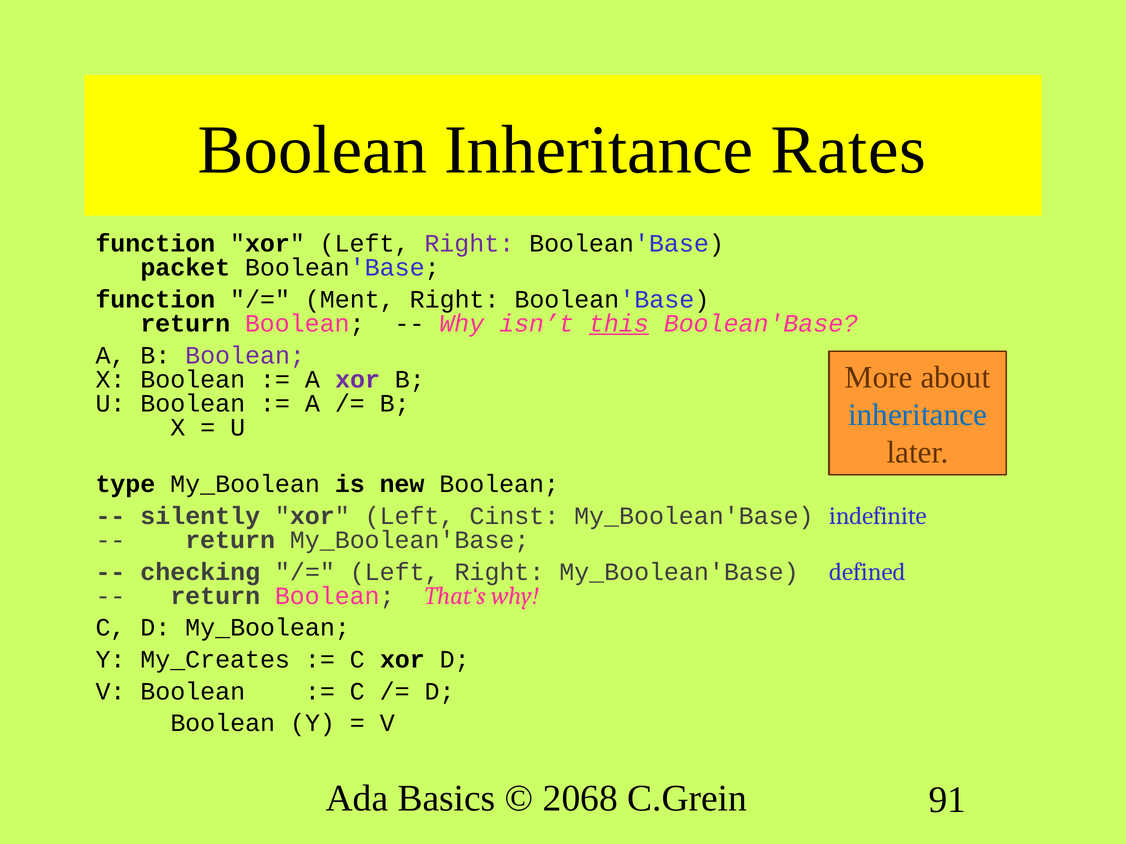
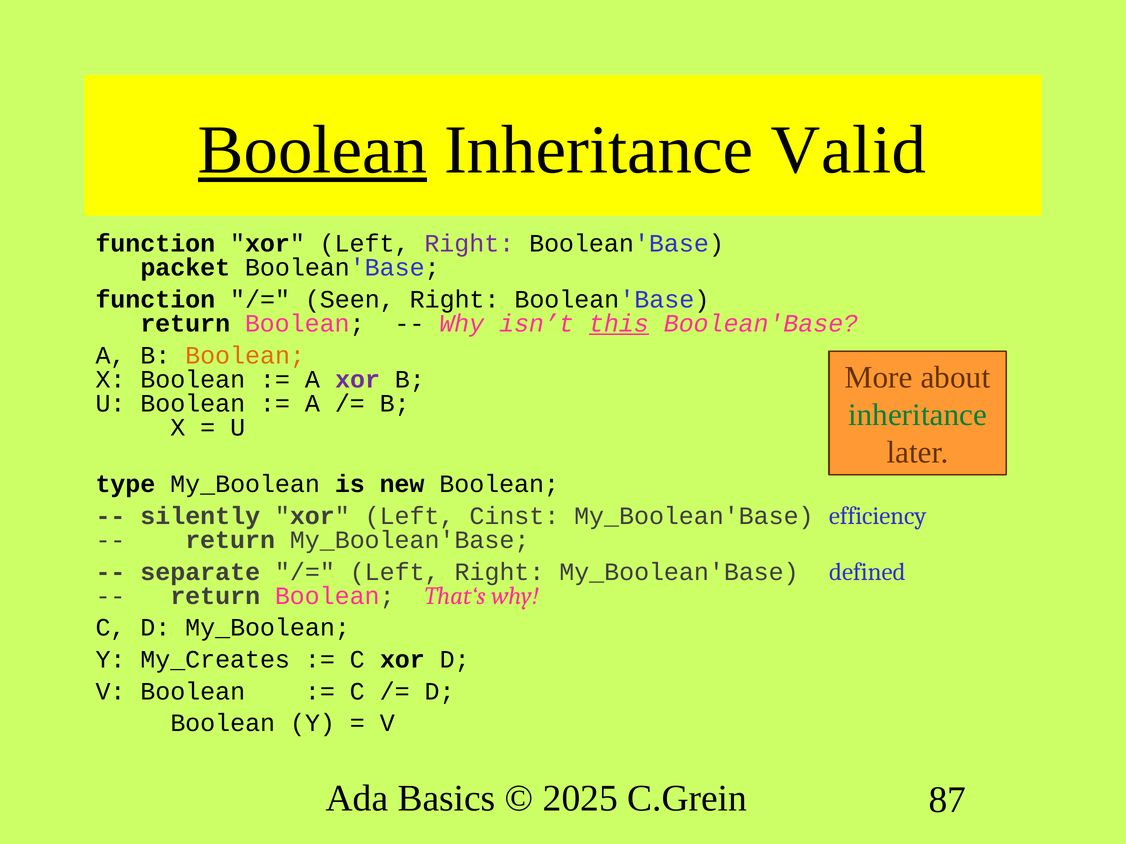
Boolean underline: none -> present (312, 150)
Rates: Rates -> Valid (848, 150)
Ment: Ment -> Seen (350, 300)
Boolean colour: purple -> orange (245, 356)
inheritance colour: blue -> green (918, 415)
indefinite: indefinite -> efficiency (878, 516)
checking: checking -> separate (200, 572)
2068: 2068 -> 2025 (580, 799)
91: 91 -> 87 (947, 800)
